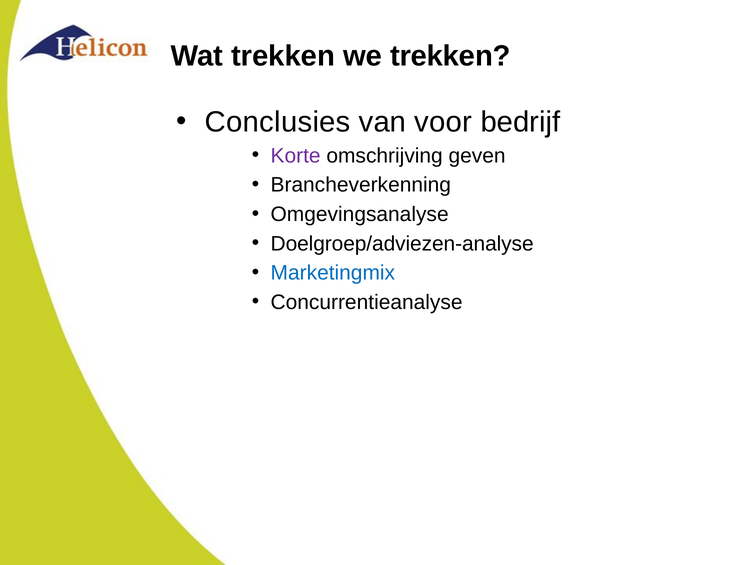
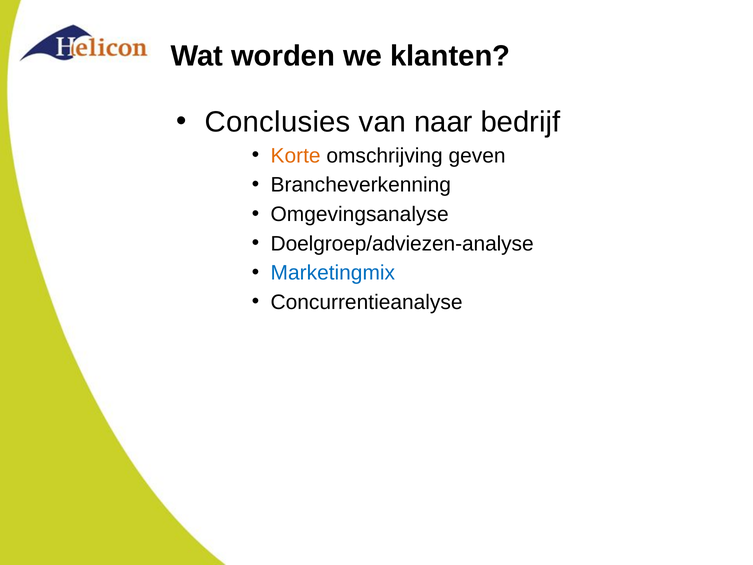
Wat trekken: trekken -> worden (283, 56)
we trekken: trekken -> klanten (450, 56)
voor: voor -> naar (443, 122)
Korte colour: purple -> orange (296, 156)
